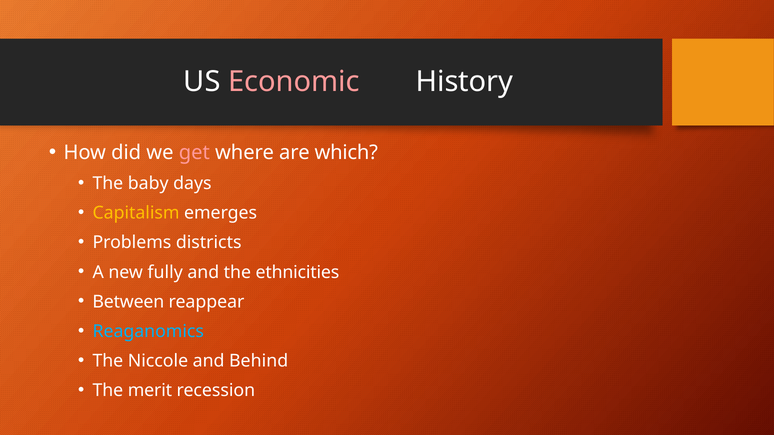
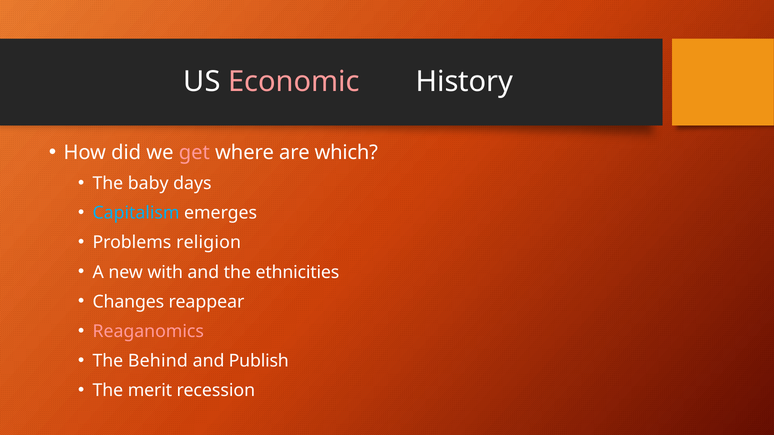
Capitalism colour: yellow -> light blue (136, 213)
districts: districts -> religion (209, 243)
fully: fully -> with (165, 272)
Between: Between -> Changes (128, 302)
Reaganomics colour: light blue -> pink (148, 331)
Niccole: Niccole -> Behind (158, 361)
Behind: Behind -> Publish (259, 361)
